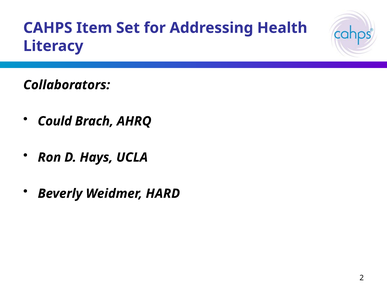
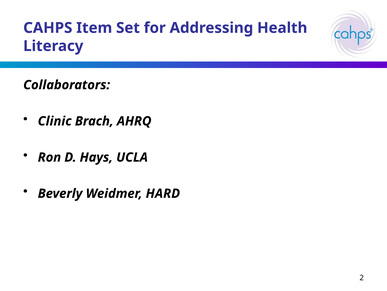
Could: Could -> Clinic (55, 121)
